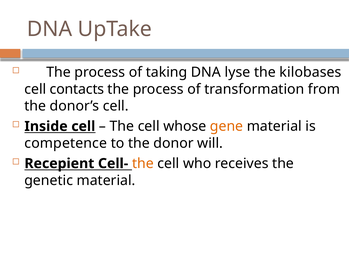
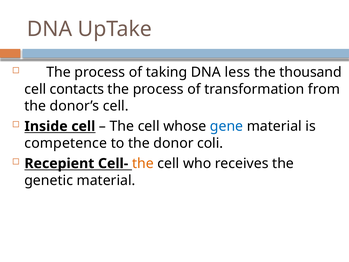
lyse: lyse -> less (237, 72)
kilobases: kilobases -> thousand (311, 72)
gene colour: orange -> blue (227, 126)
will: will -> coli (210, 143)
